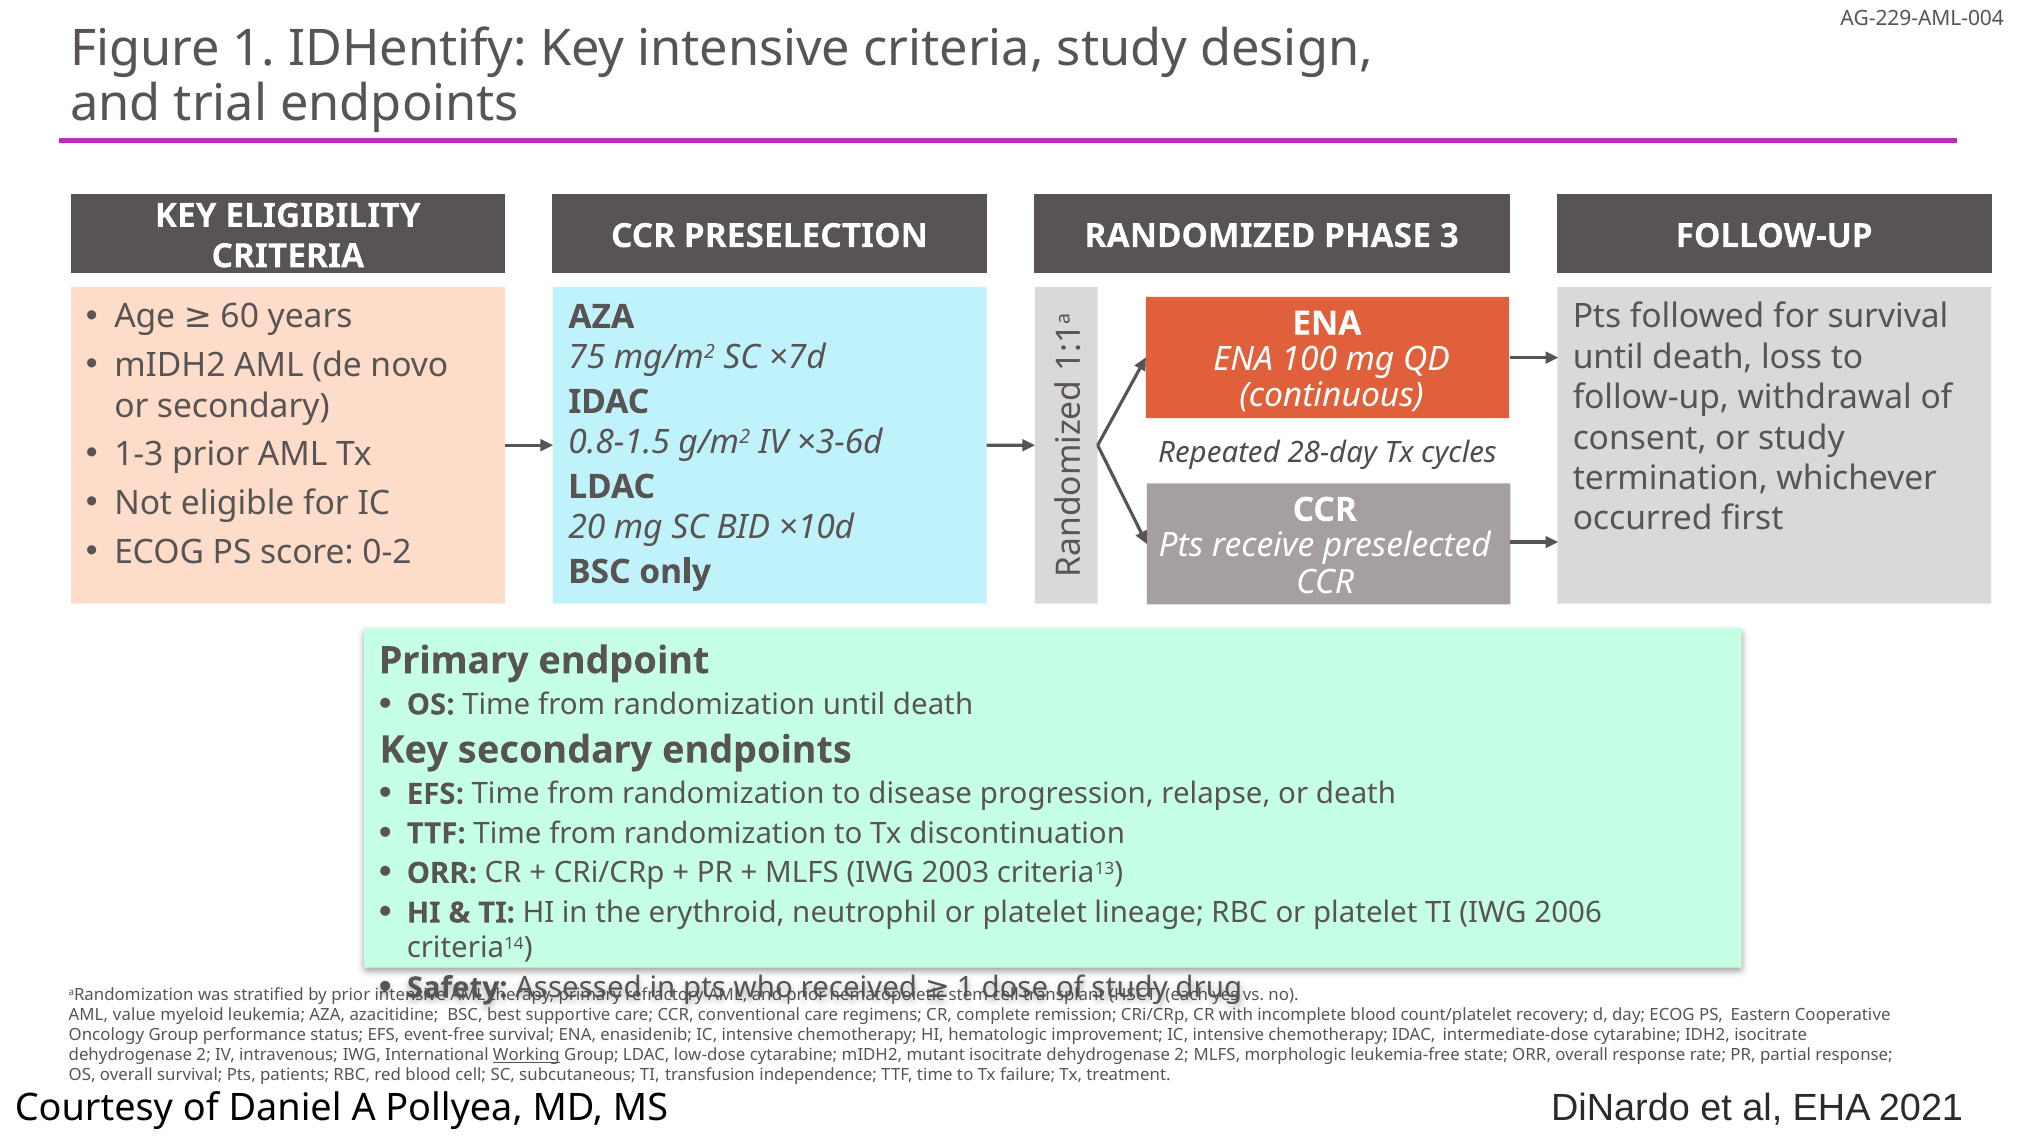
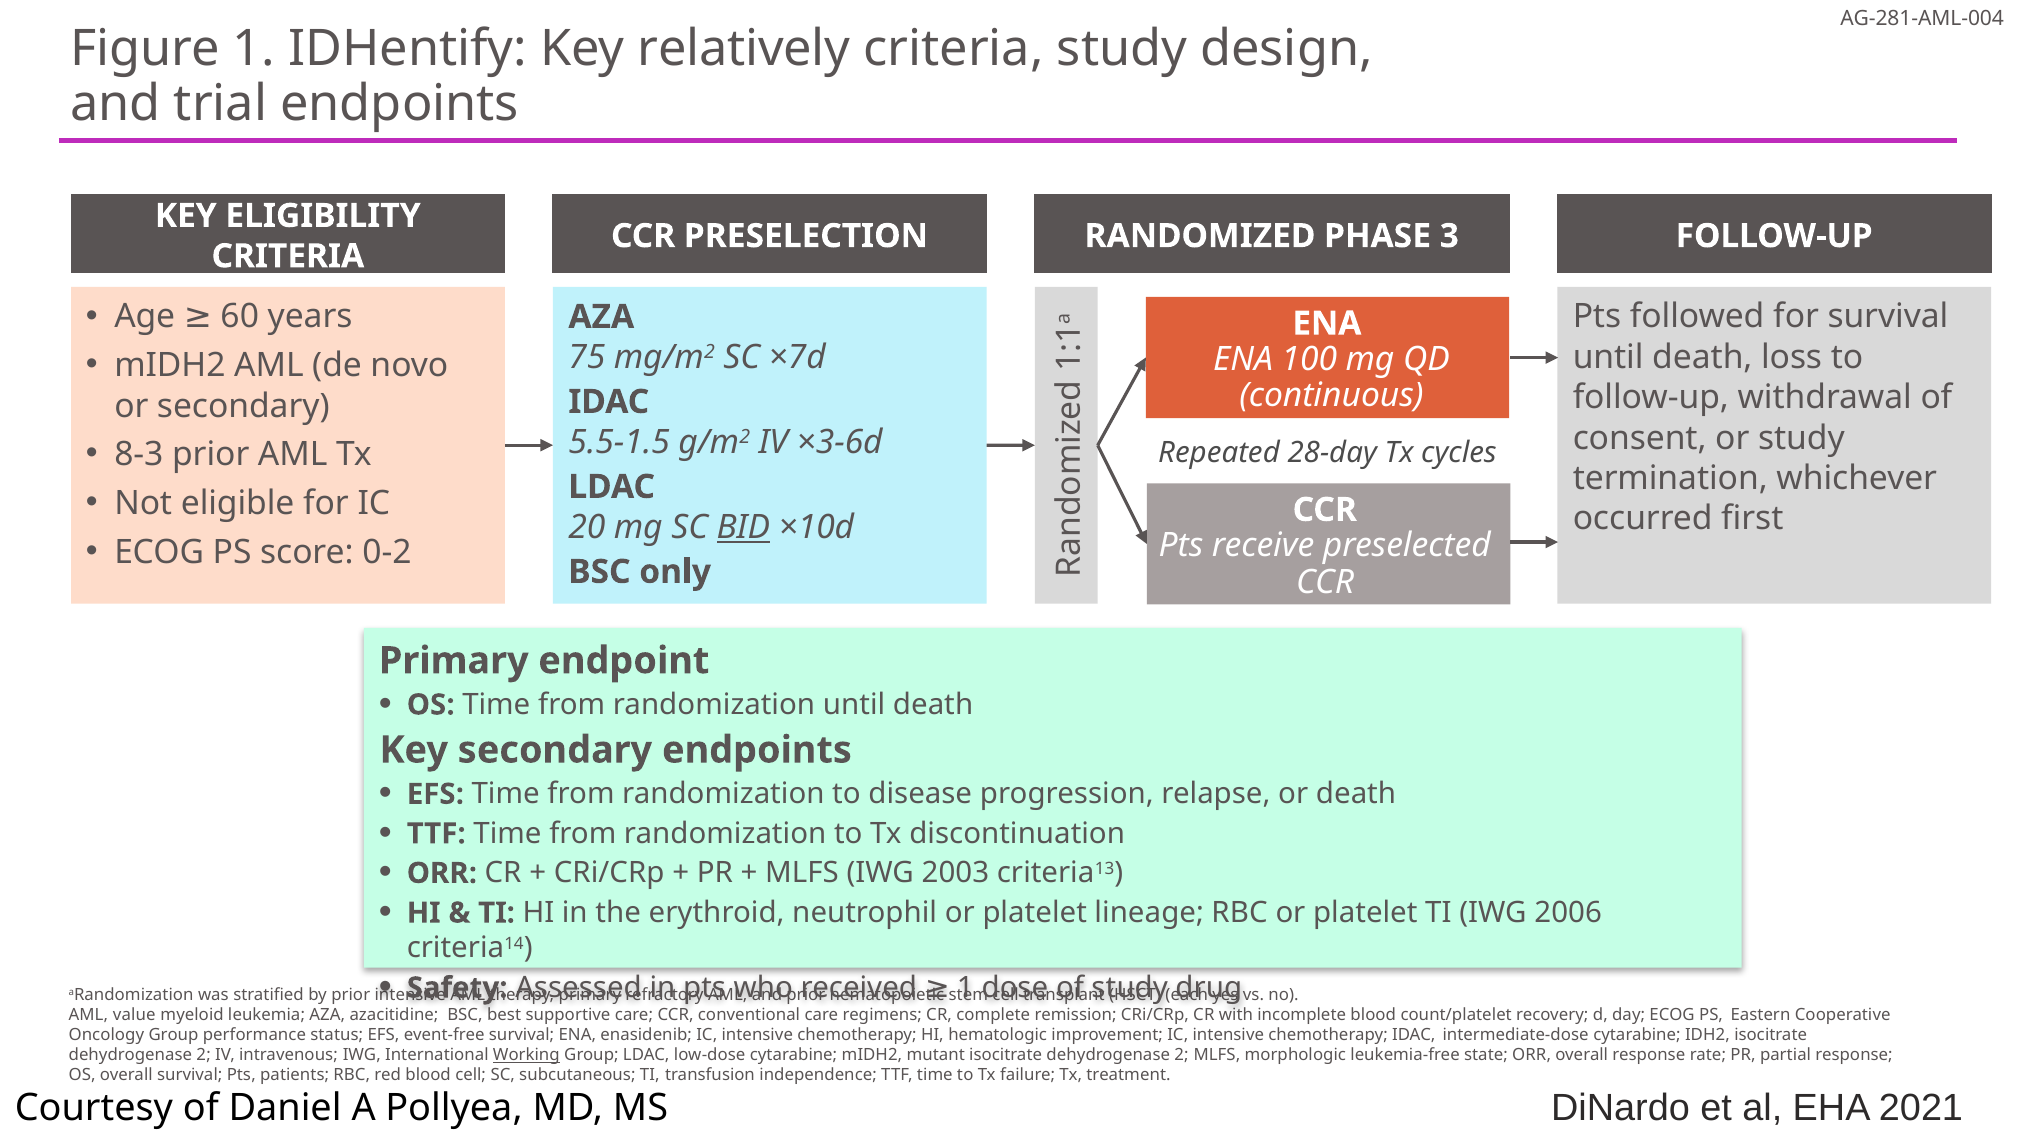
AG-229-AML-004: AG-229-AML-004 -> AG-281-AML-004 (1922, 19)
Key intensive: intensive -> relatively (744, 49)
0.8-1.5: 0.8-1.5 -> 5.5-1.5 (619, 442)
1-3: 1-3 -> 8-3 (139, 455)
BID underline: none -> present (743, 527)
